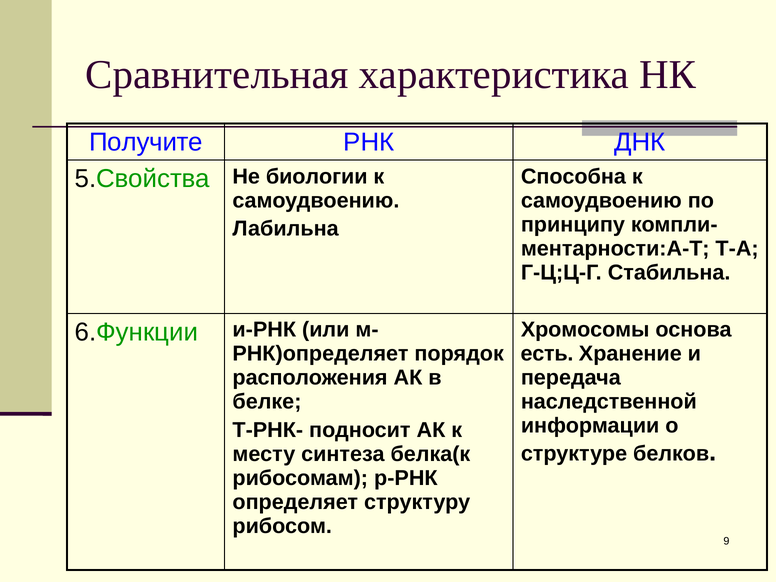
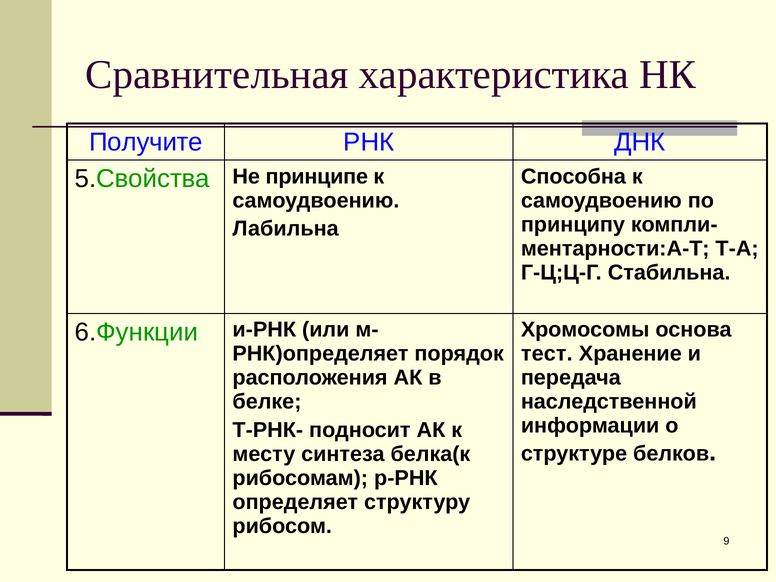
биологии: биологии -> принципе (317, 176)
есть: есть -> тест (547, 354)
